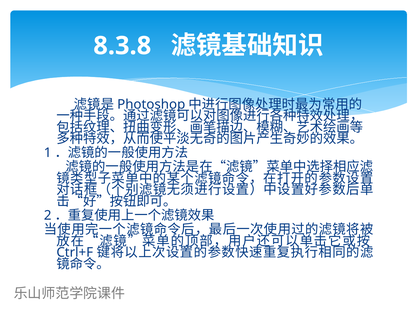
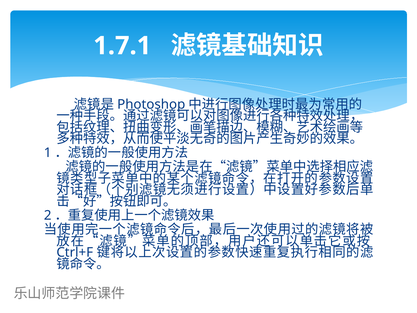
8.3.8: 8.3.8 -> 1.7.1 (122, 46)
